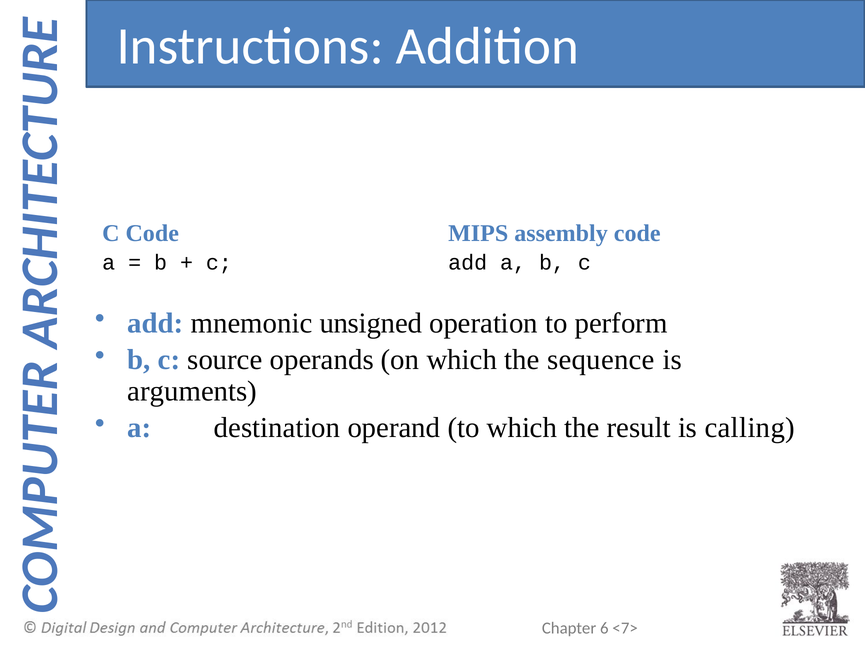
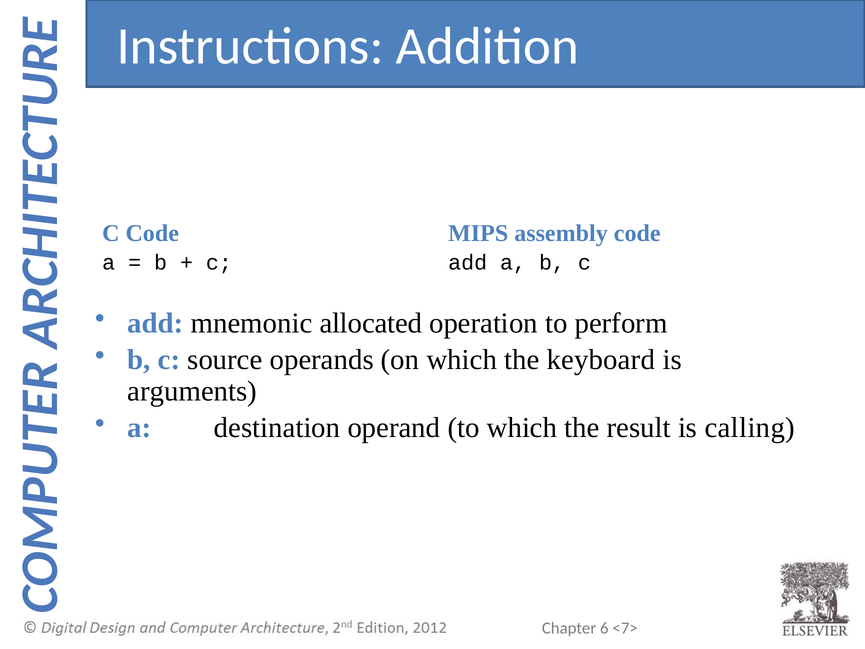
unsigned: unsigned -> allocated (371, 323)
sequence: sequence -> keyboard (601, 360)
